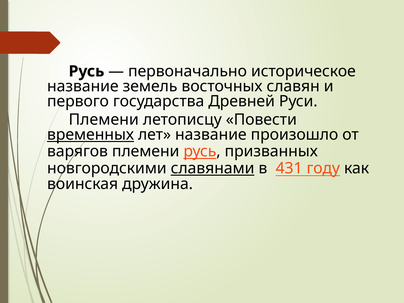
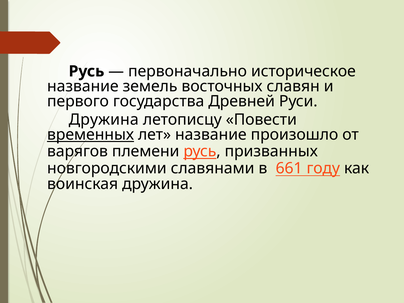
Племени: Племени -> Дружина (104, 120)
славянами underline: present -> none (213, 168)
431: 431 -> 661 (289, 168)
